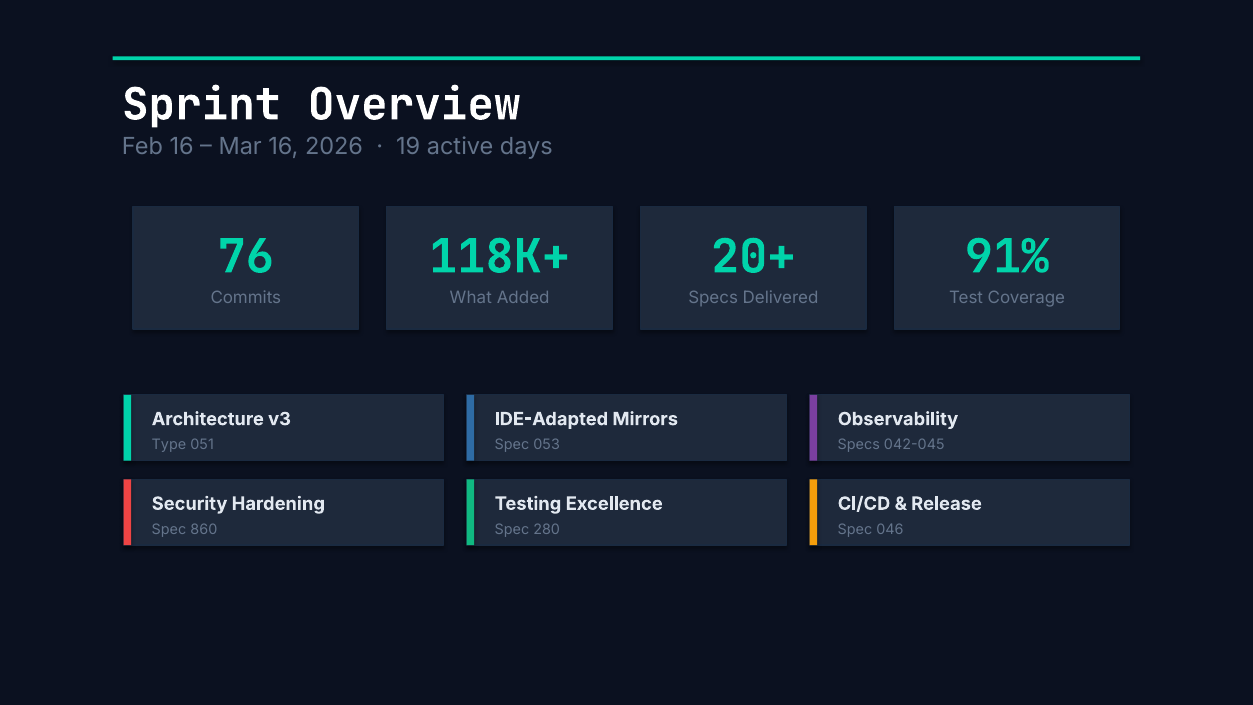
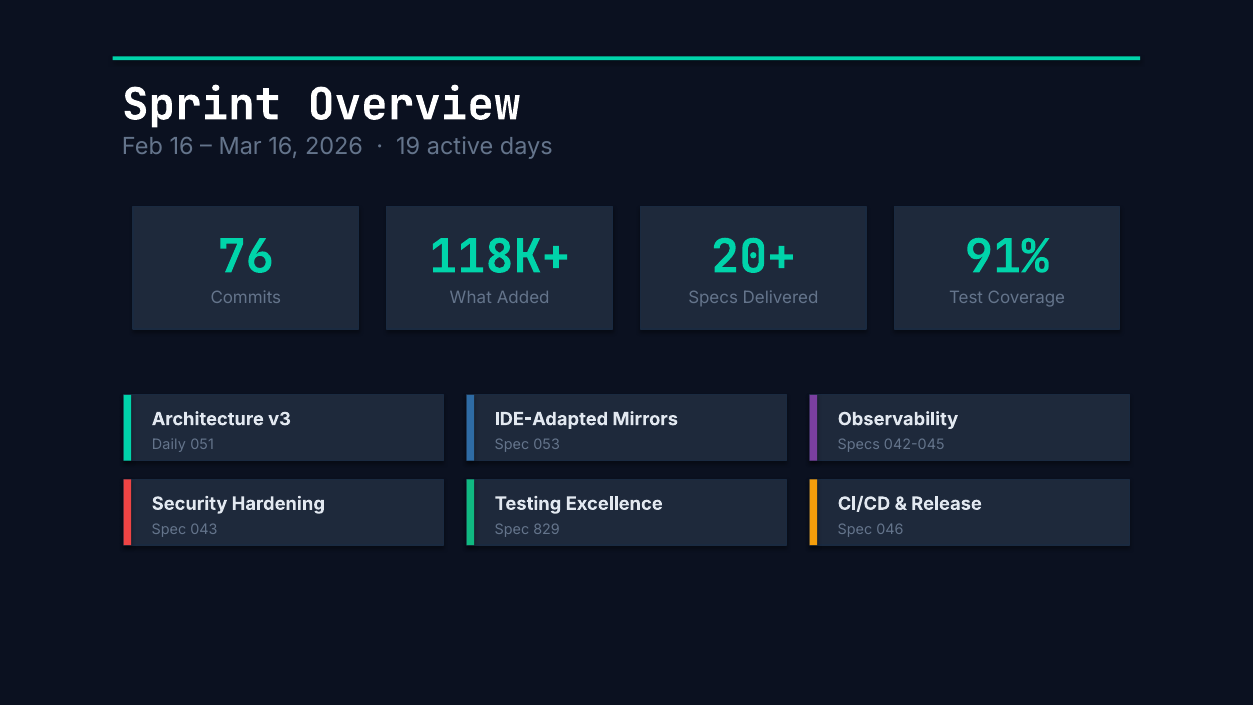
Type: Type -> Daily (169, 445)
860: 860 -> 043 (204, 529)
280: 280 -> 829 (547, 529)
